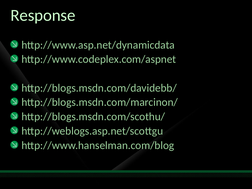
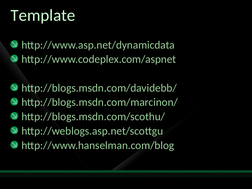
Response: Response -> Template (43, 15)
